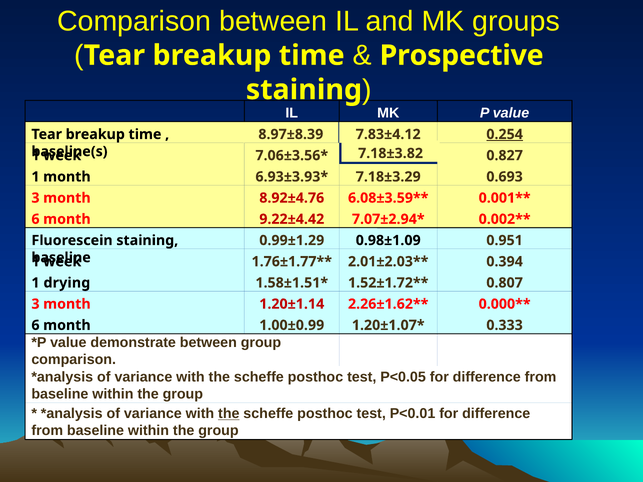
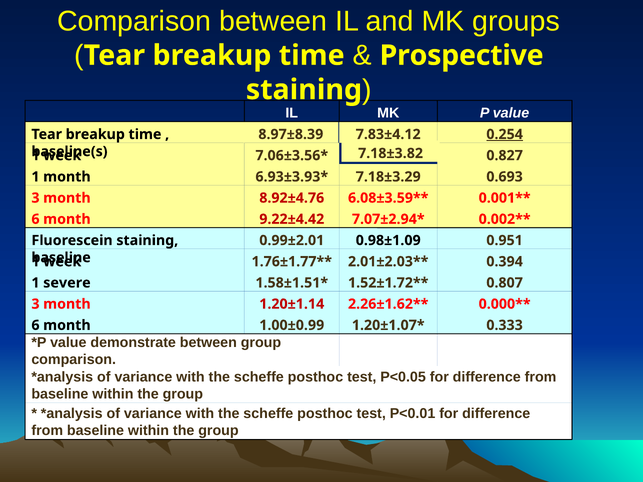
0.99±1.29: 0.99±1.29 -> 0.99±2.01 (292, 241)
drying: drying -> severe (67, 283)
the underline: present -> none (229, 414)
